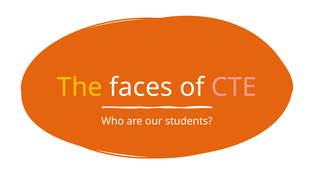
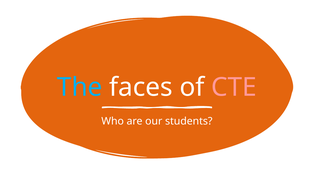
The colour: yellow -> light blue (80, 88)
